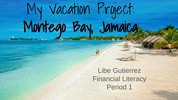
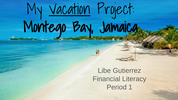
Vacation underline: none -> present (70, 9)
